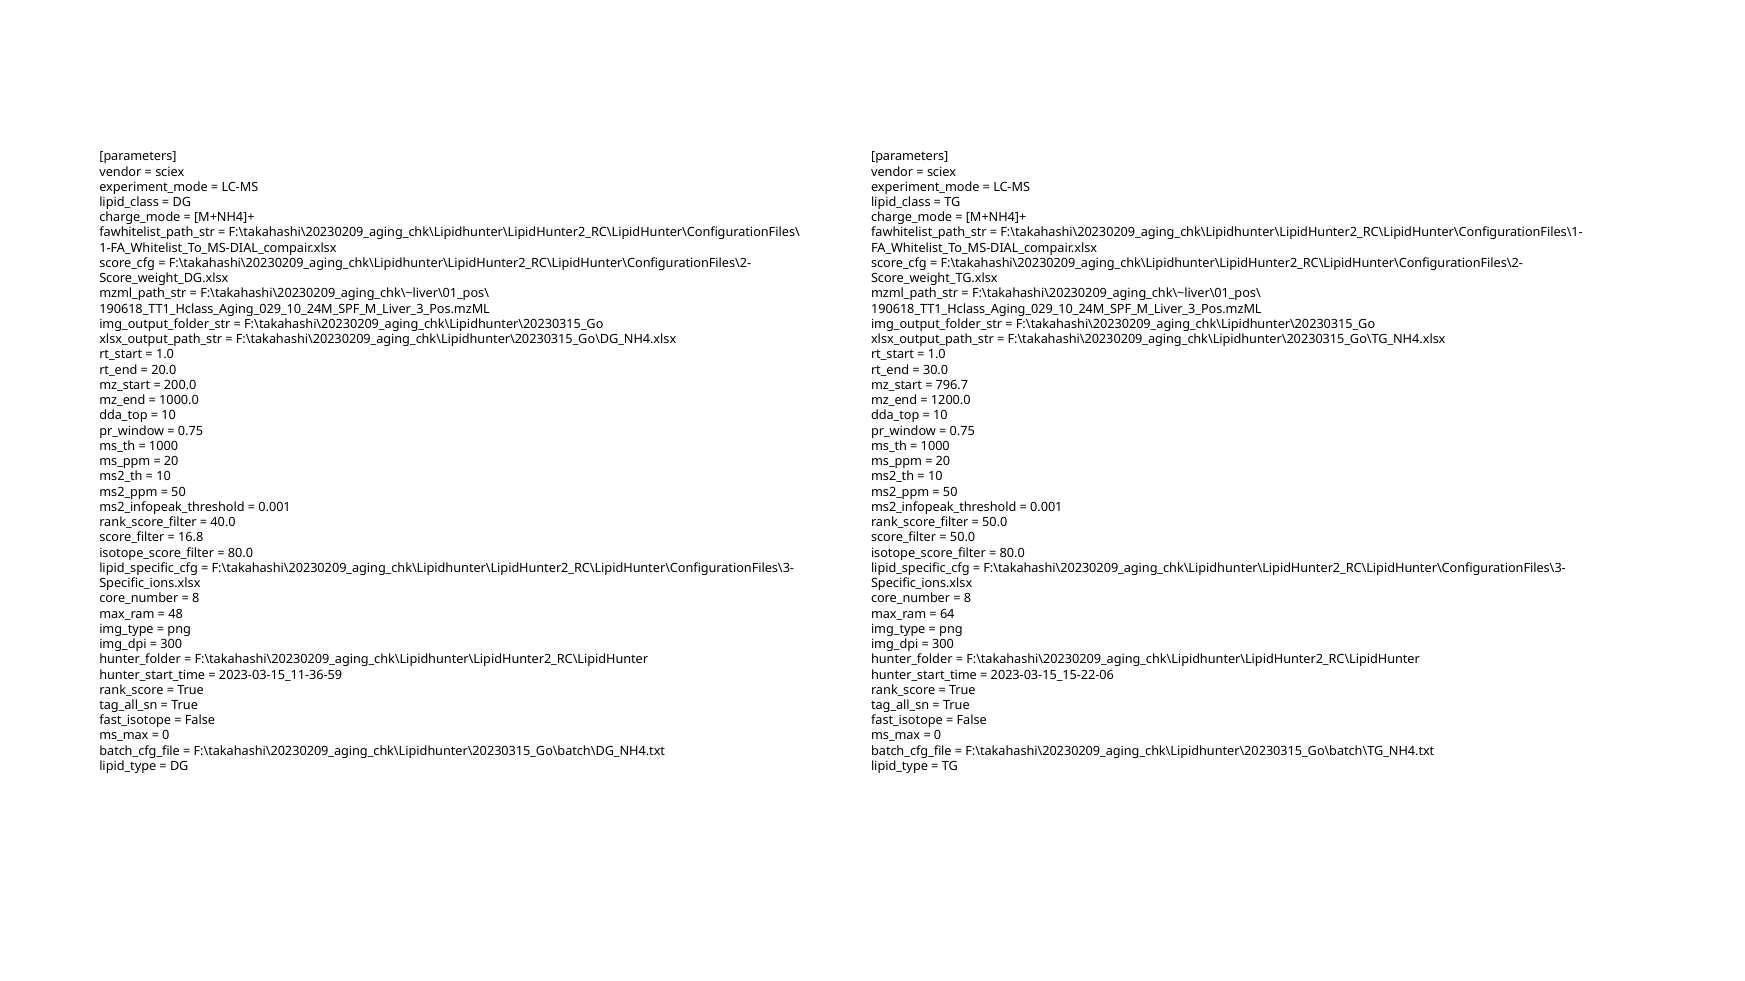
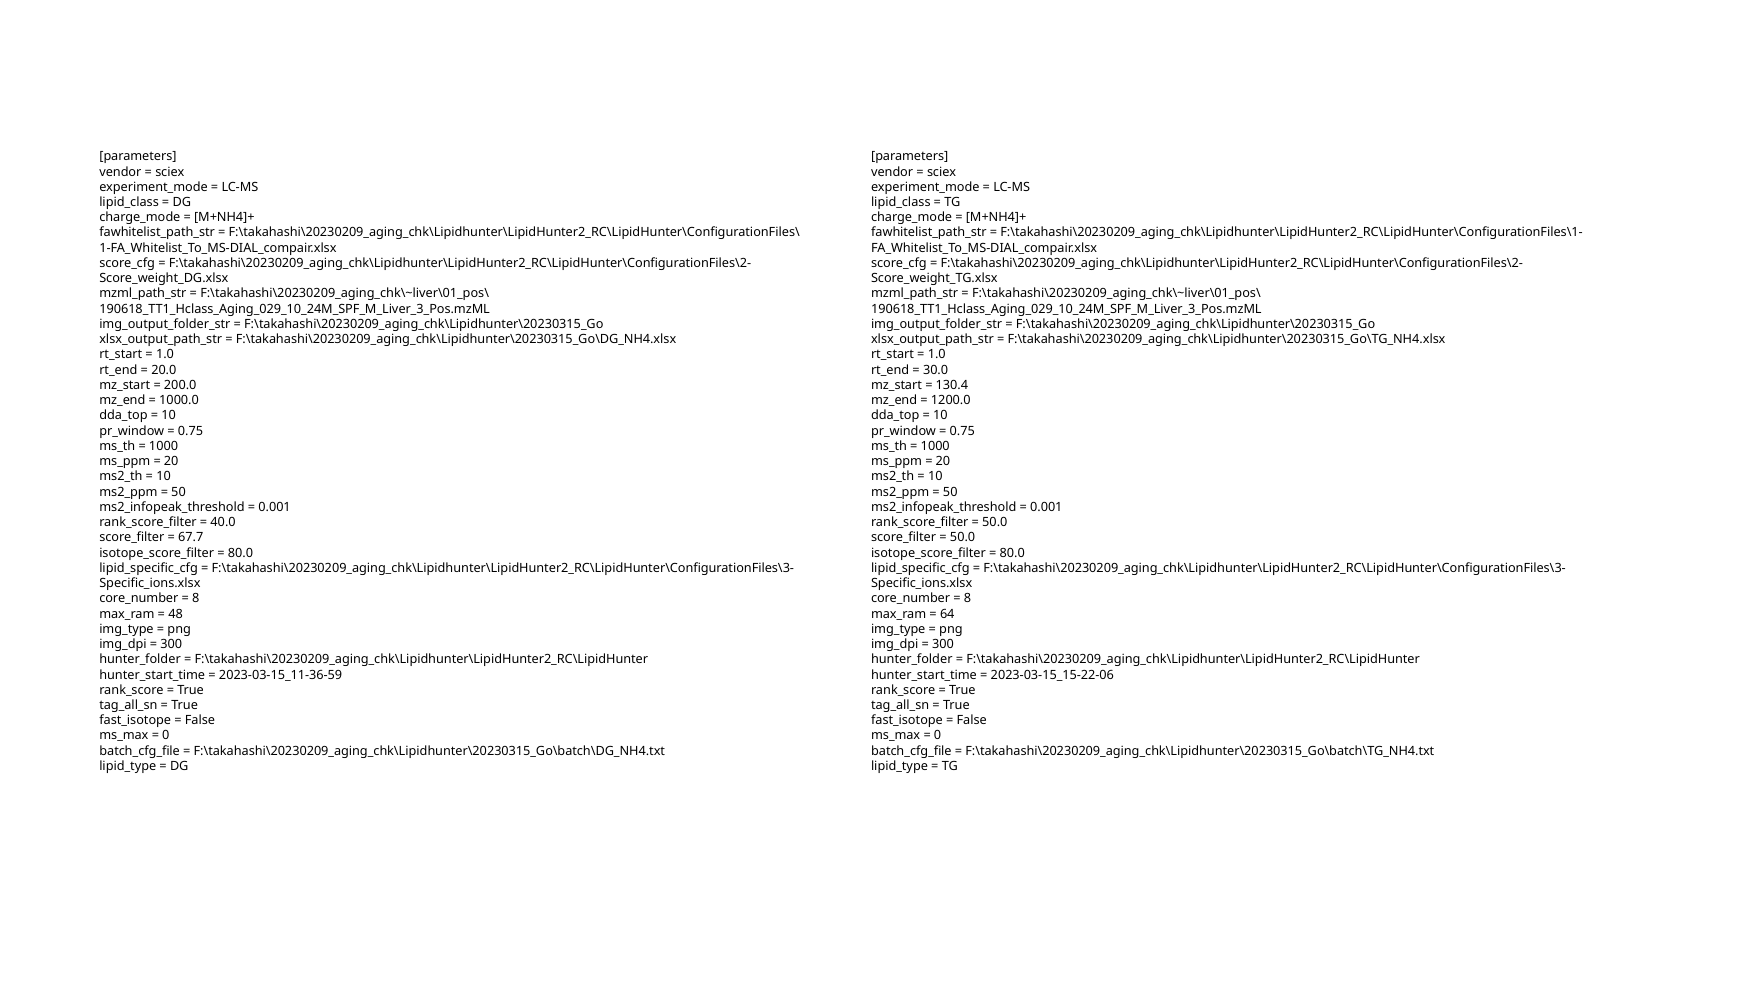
796.7: 796.7 -> 130.4 (952, 385)
16.8: 16.8 -> 67.7 (191, 538)
